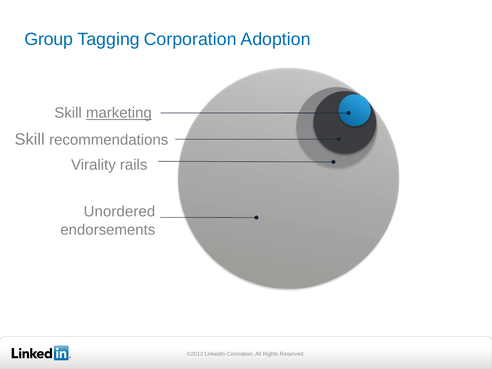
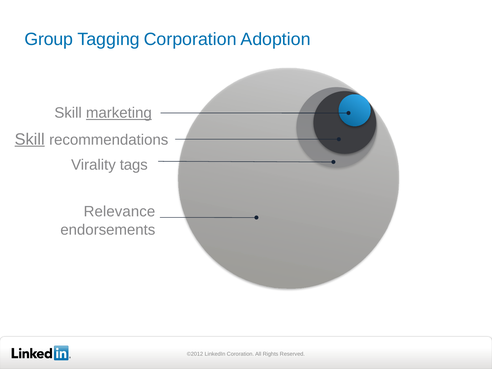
Skill underline: none -> present (30, 139)
rails: rails -> tags (134, 165)
Unordered: Unordered -> Relevance (119, 212)
